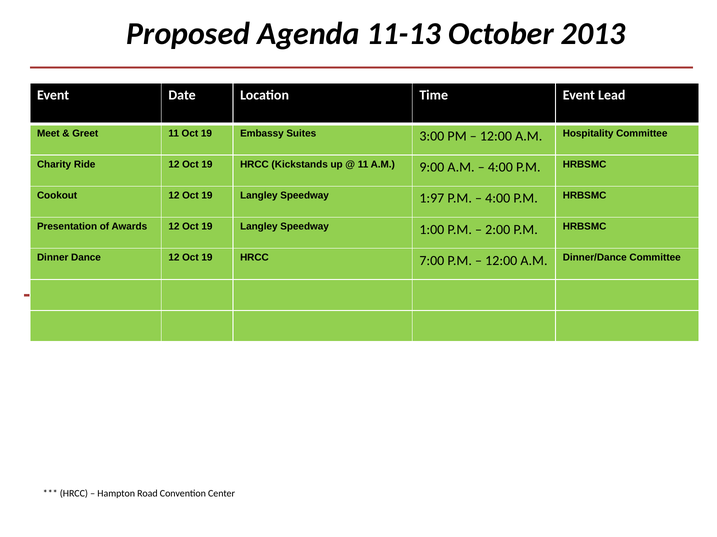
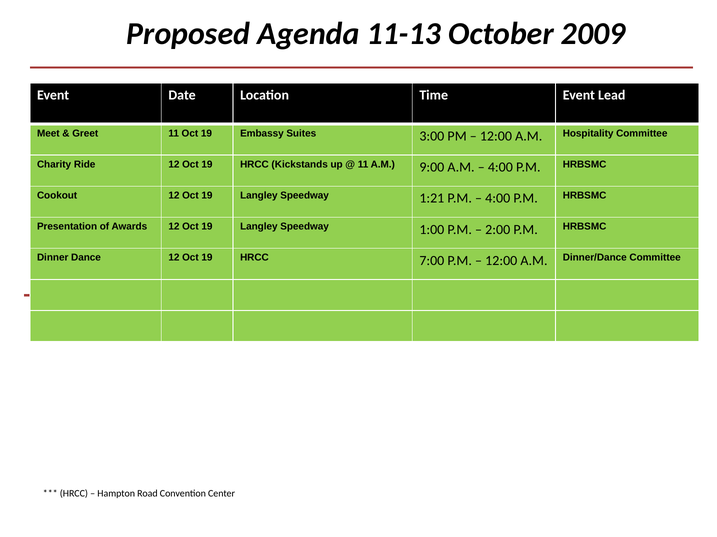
2013: 2013 -> 2009 (593, 34)
1:97: 1:97 -> 1:21 (432, 199)
